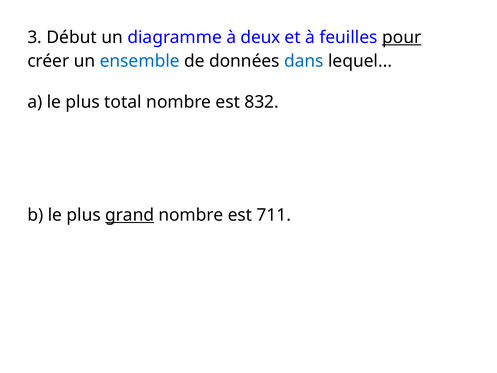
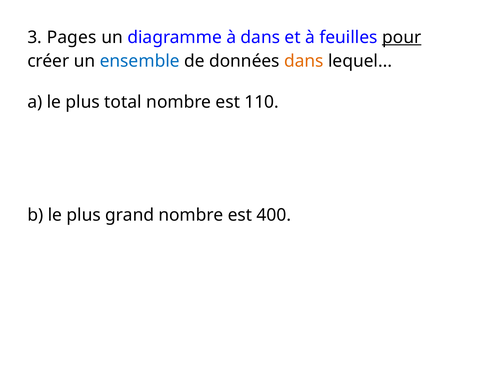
Début: Début -> Pages (72, 37)
à deux: deux -> dans (260, 37)
dans colour: blue -> orange (304, 61)
832: 832 -> 110 (262, 102)
grand underline: present -> none (130, 215)
711: 711 -> 400 (274, 215)
